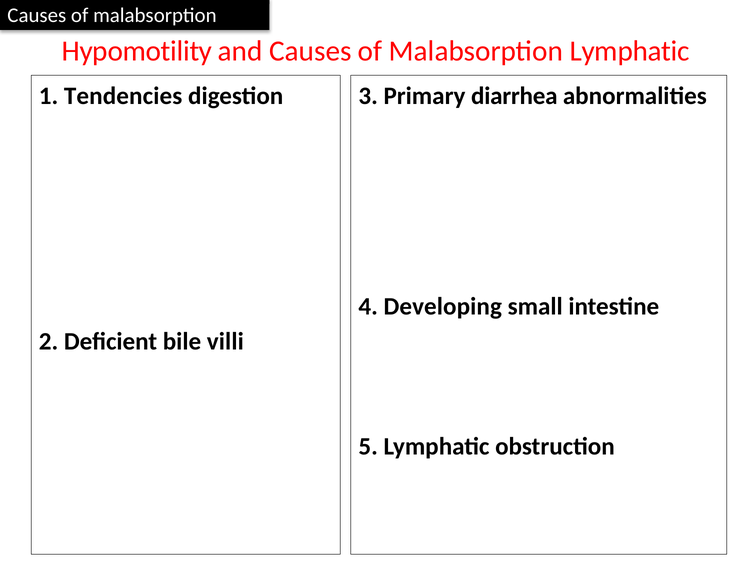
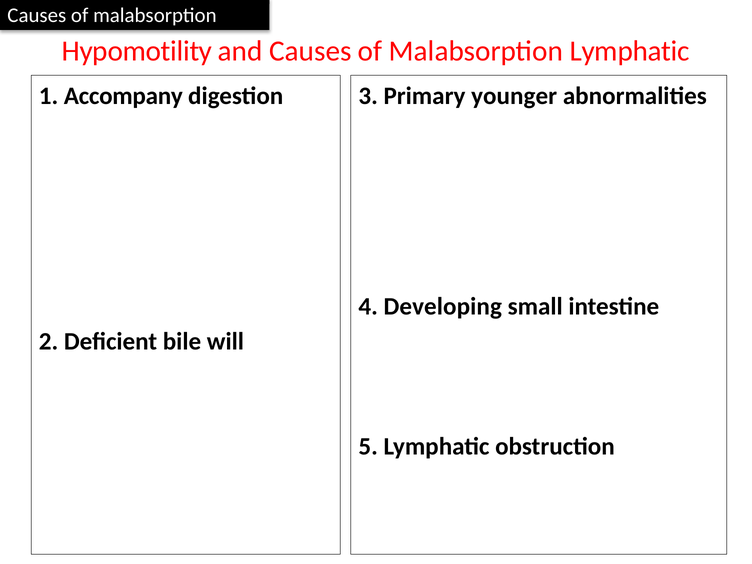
Tendencies: Tendencies -> Accompany (123, 96)
diarrhea: diarrhea -> younger (514, 96)
villi: villi -> will (225, 341)
